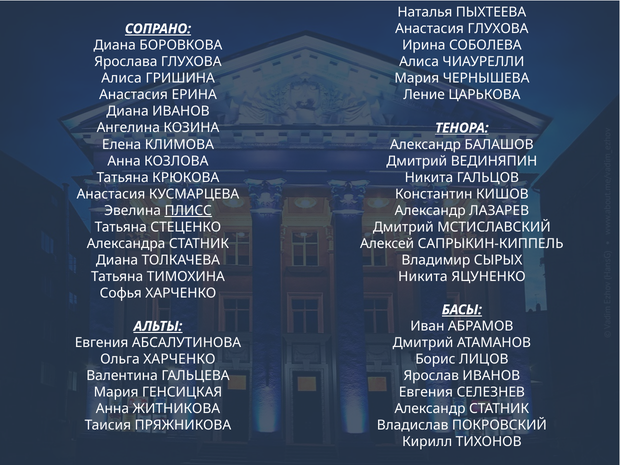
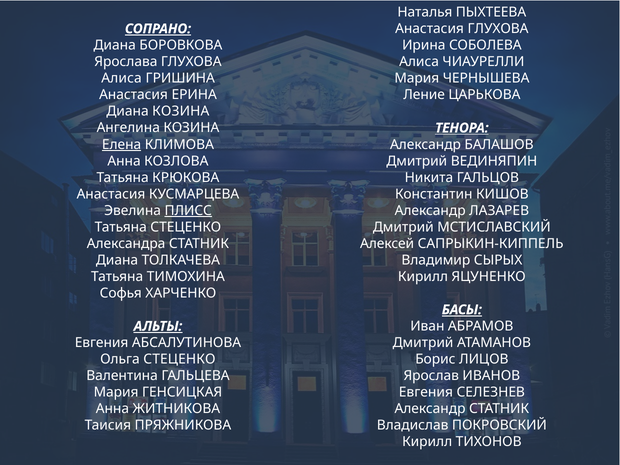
Диана ИВАНОВ: ИВАНОВ -> КОЗИНА (181, 111)
Елена underline: none -> present (122, 144)
Никита: Никита -> Кирилл (423, 277)
Ольга ХАРЧЕНКО: ХАРЧЕНКО -> СТЕЦЕНКО (179, 359)
